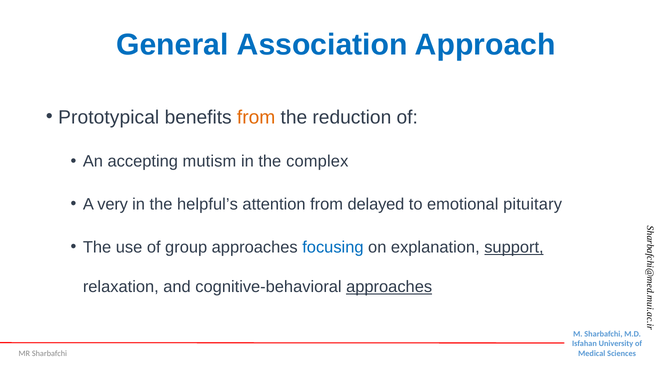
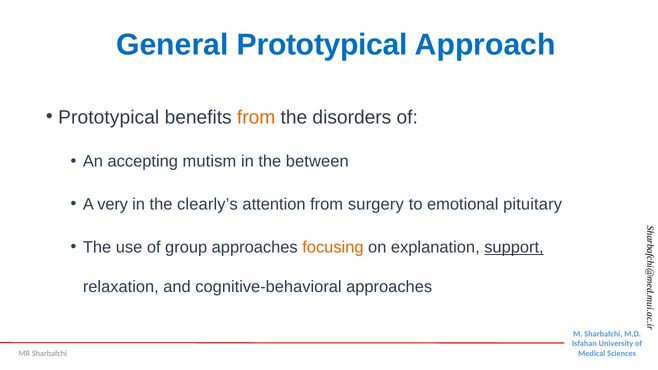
General Association: Association -> Prototypical (322, 45)
reduction: reduction -> disorders (352, 117)
complex: complex -> between (317, 162)
helpful’s: helpful’s -> clearly’s (207, 204)
delayed: delayed -> surgery (376, 204)
focusing colour: blue -> orange (333, 247)
approaches underline: present -> none (389, 287)
